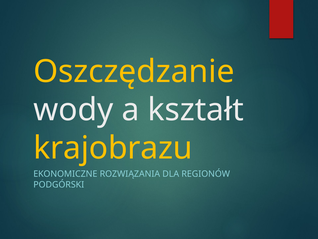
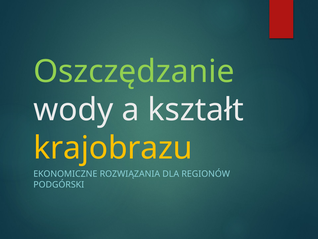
Oszczędzanie colour: yellow -> light green (134, 71)
